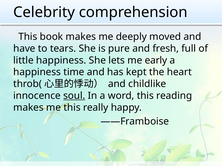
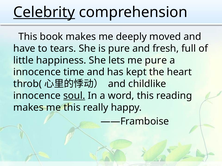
Celebrity underline: none -> present (44, 12)
me early: early -> pure (156, 60)
happiness: happiness -> innocence (37, 72)
